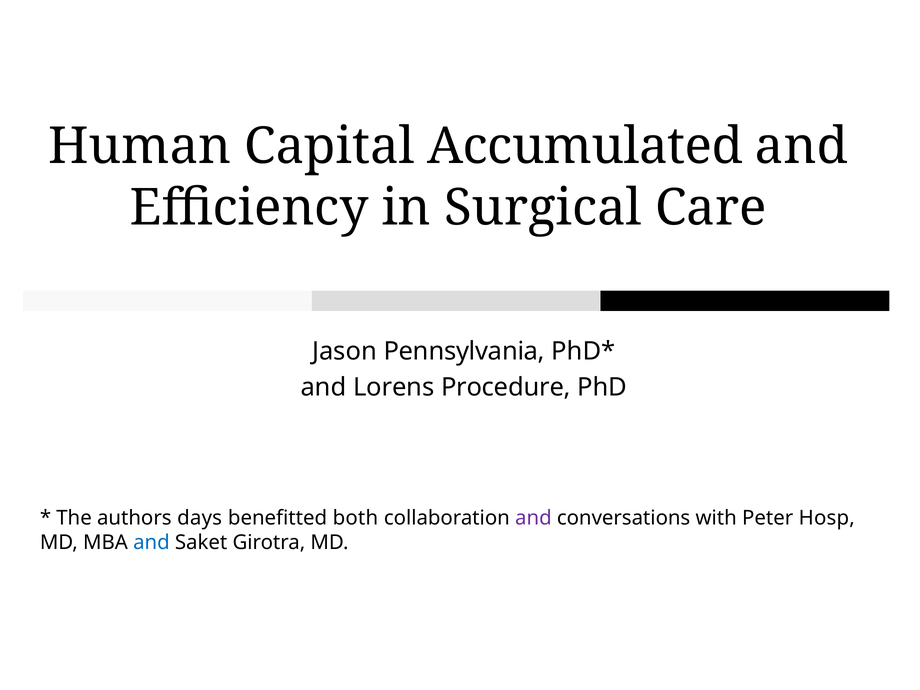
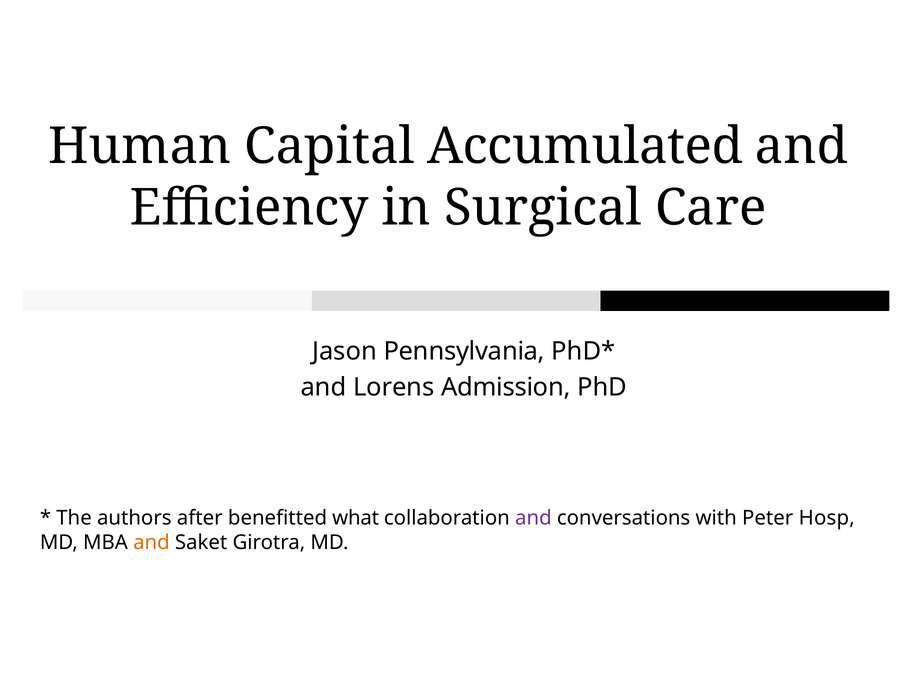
Procedure: Procedure -> Admission (506, 387)
days: days -> after (200, 518)
both: both -> what (356, 518)
and colour: blue -> orange (151, 543)
